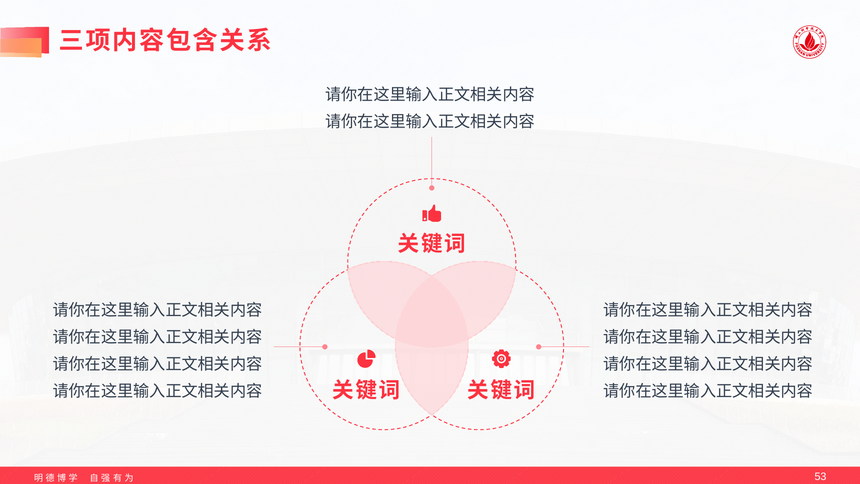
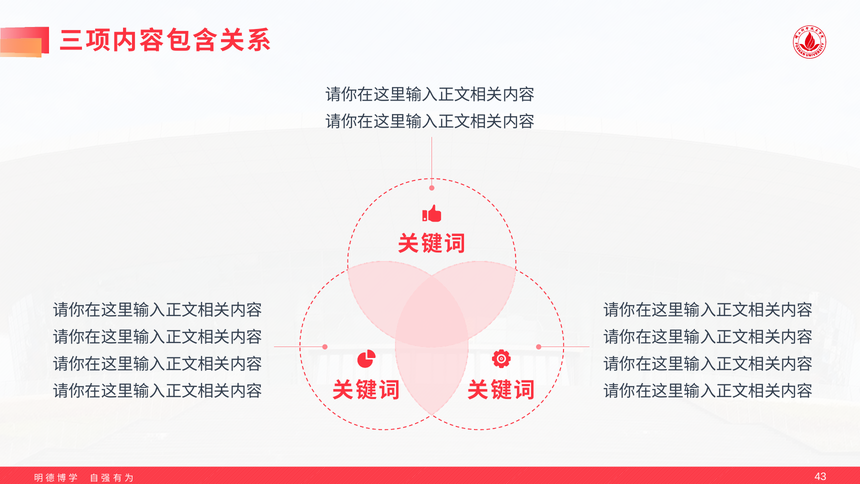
53: 53 -> 43 (820, 476)
